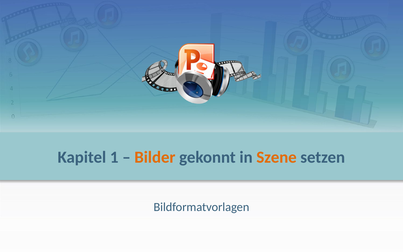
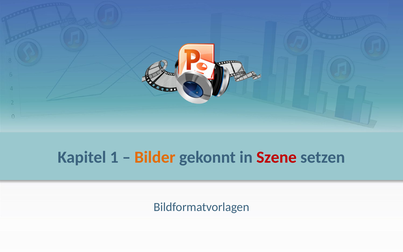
Szene colour: orange -> red (277, 157)
